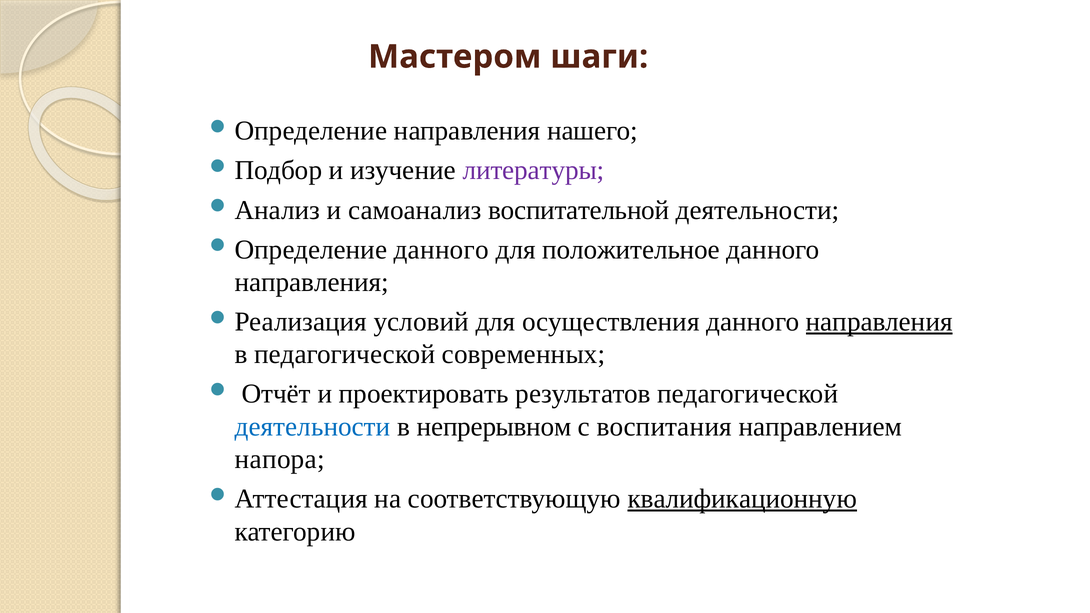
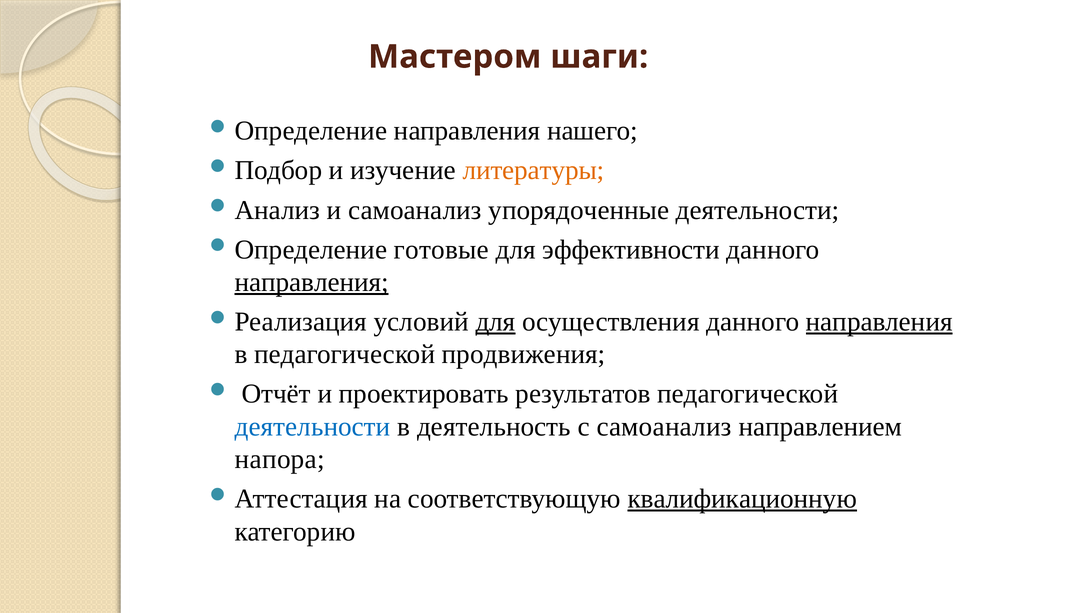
литературы colour: purple -> orange (534, 171)
воспитательной: воспитательной -> упорядоченные (579, 210)
данного: данного -> готовые (441, 250)
положительное: положительное -> эффективности (631, 250)
направления underline: none -> present (312, 282)
для underline: none -> present (495, 322)
современных: современных -> продвижения (524, 354)
непрерывном: непрерывном -> деятельность (494, 427)
с воспитания: воспитания -> самоанализ (664, 427)
